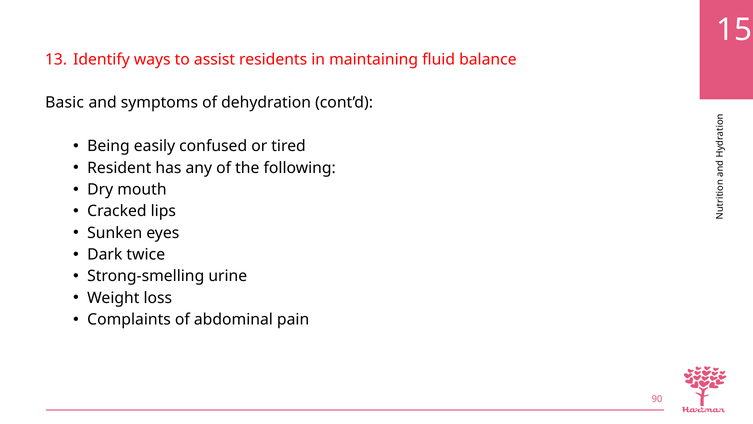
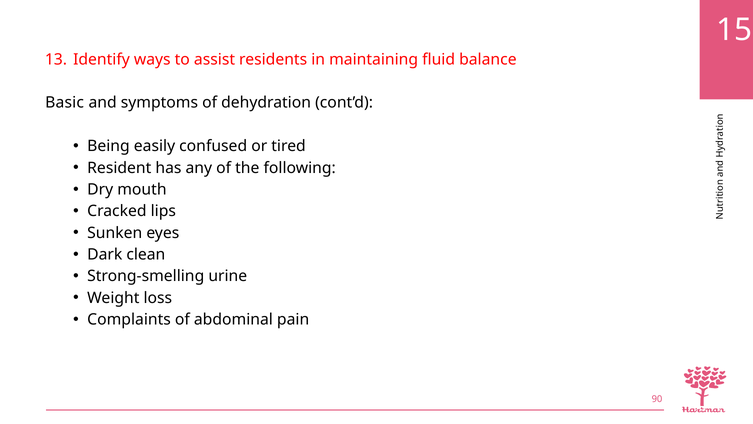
twice: twice -> clean (146, 254)
